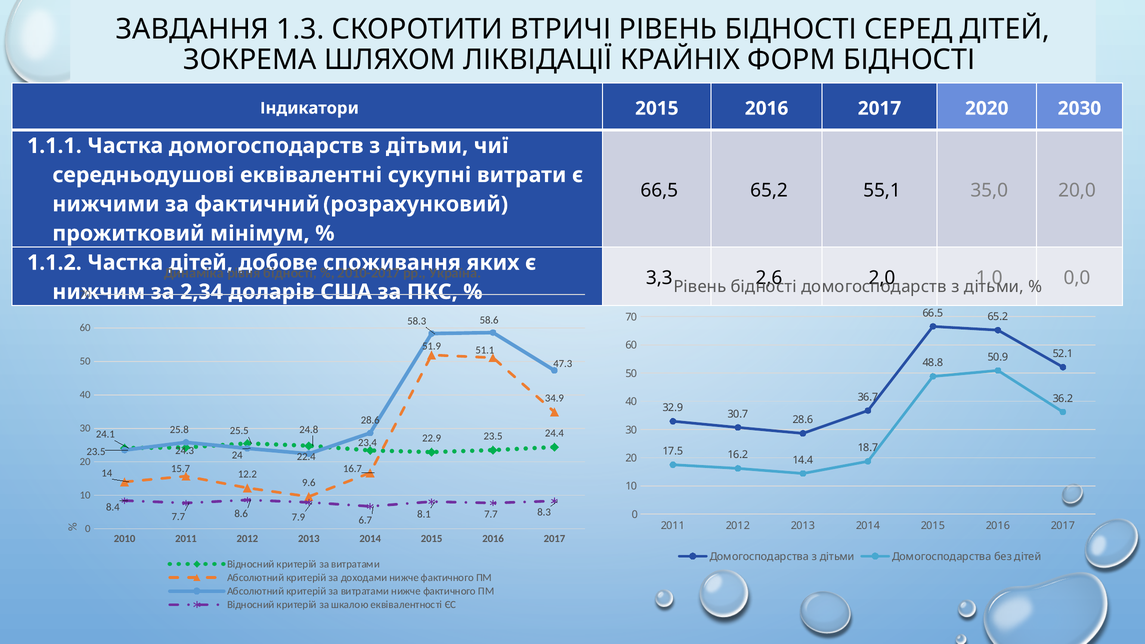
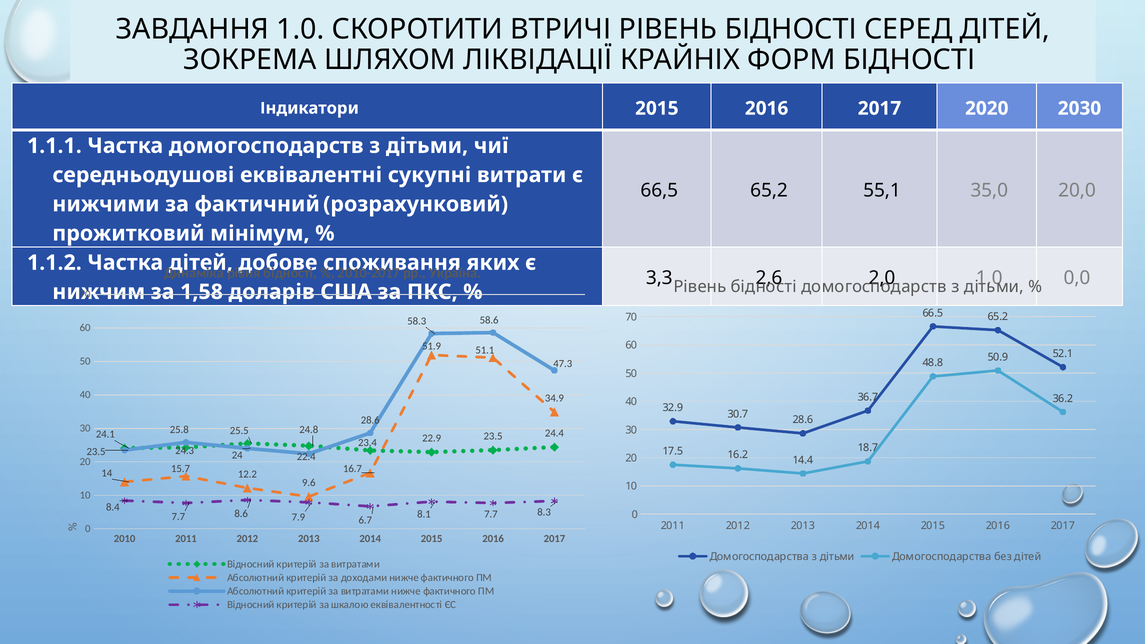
1.3: 1.3 -> 1.0 (300, 29)
2,34: 2,34 -> 1,58 (202, 292)
